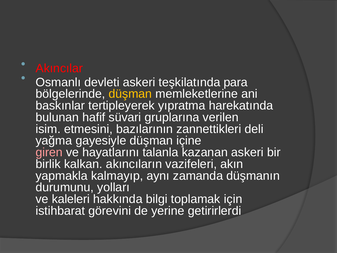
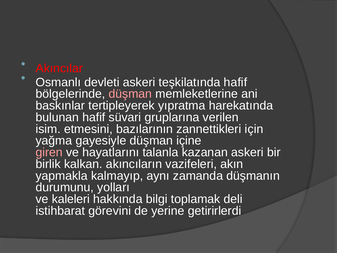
teşkilatında para: para -> hafif (235, 82)
düşman colour: yellow -> pink (130, 94)
deli: deli -> için (254, 129)
için: için -> deli (233, 199)
